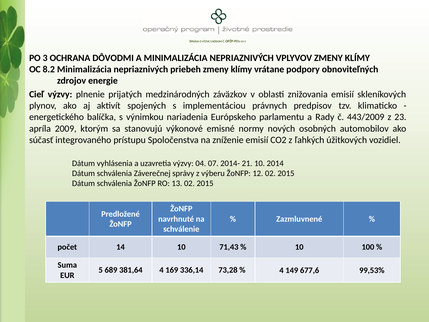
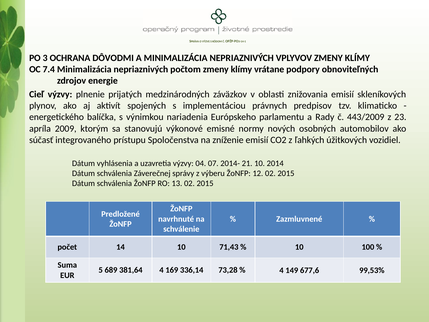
8.2: 8.2 -> 7.4 (49, 69)
priebeh: priebeh -> počtom (186, 69)
